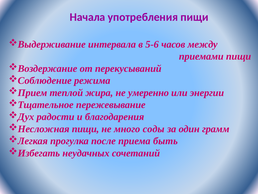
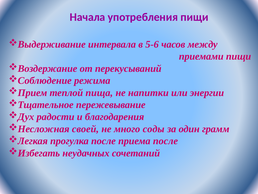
жира: жира -> пища (99, 92)
умеренно: умеренно -> напитки (148, 92)
пищи: пищи -> своей (85, 129)
приема быть: быть -> после (165, 141)
